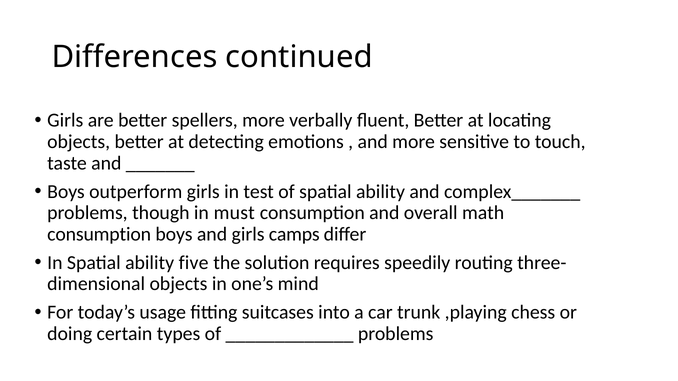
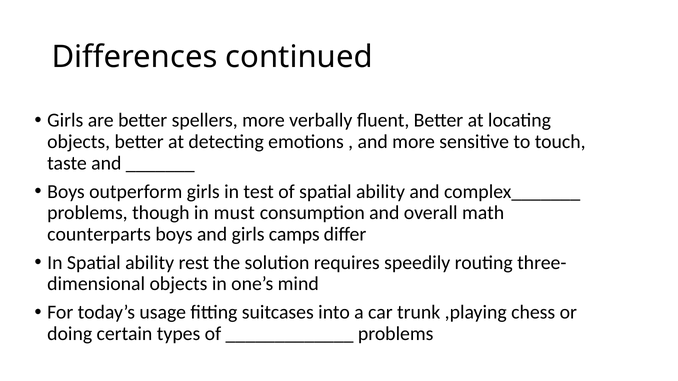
consumption: consumption -> counterparts (99, 234)
five: five -> rest (194, 263)
